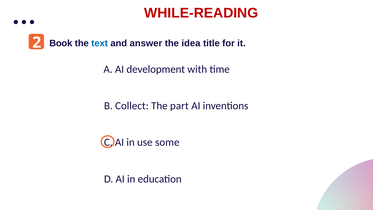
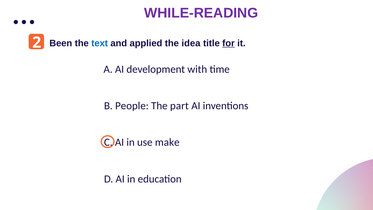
WHILE-READING colour: red -> purple (201, 13)
Book: Book -> Been (61, 43)
answer: answer -> applied (146, 43)
for underline: none -> present (229, 43)
Collect: Collect -> People (132, 106)
some: some -> make (167, 142)
